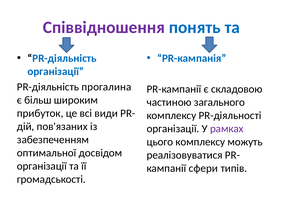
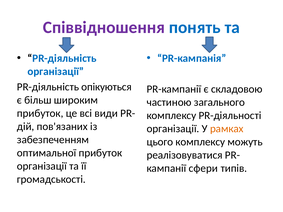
прогалина: прогалина -> опікуються (107, 87)
рамках colour: purple -> orange (227, 129)
оптимальної досвідом: досвідом -> прибуток (100, 153)
